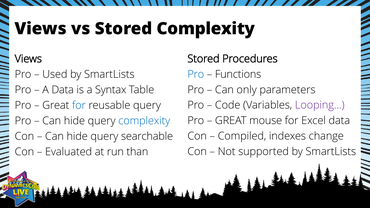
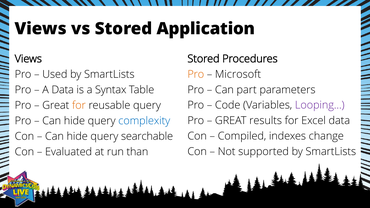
Stored Complexity: Complexity -> Application (206, 29)
Pro colour: blue -> orange (196, 74)
Functions: Functions -> Microsoft (238, 74)
only: only -> part (247, 90)
for colour: blue -> orange (79, 105)
mouse: mouse -> results (266, 121)
